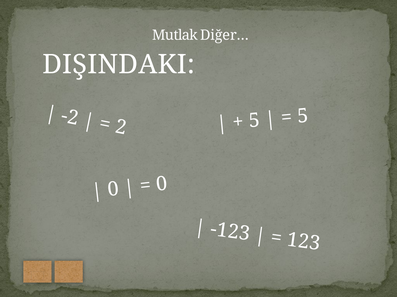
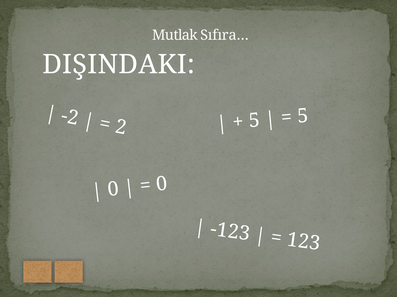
Diğer…: Diğer… -> Sıfıra… (225, 35)
